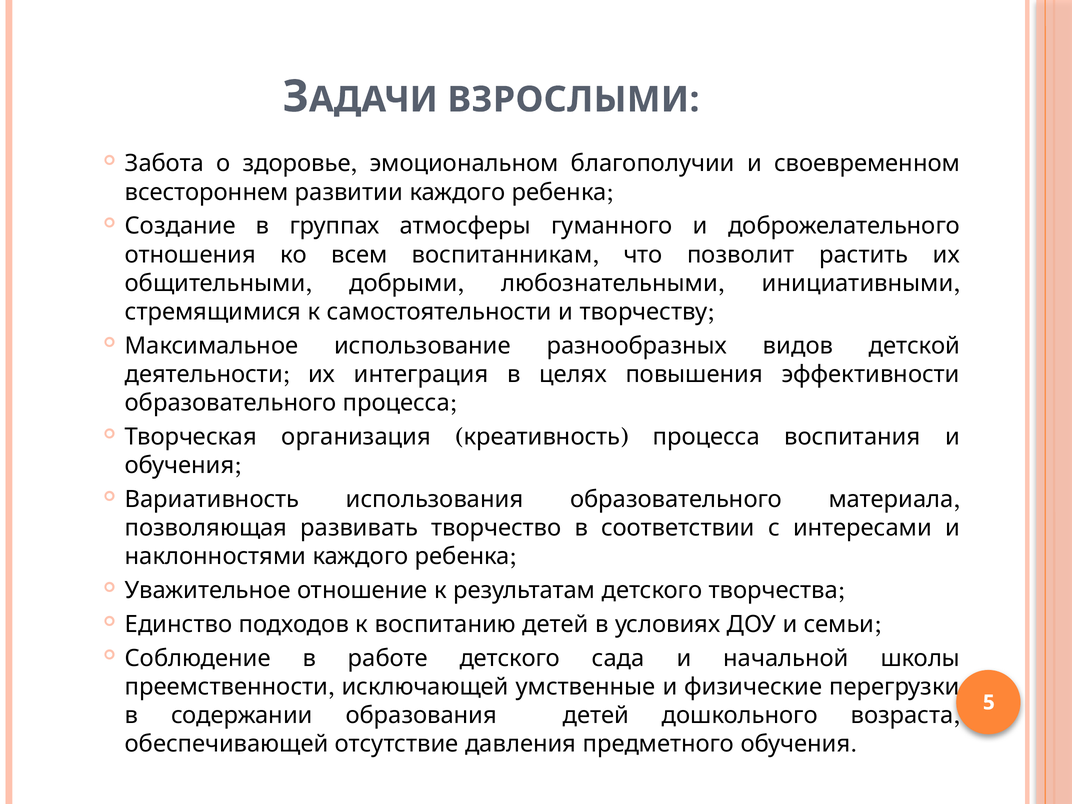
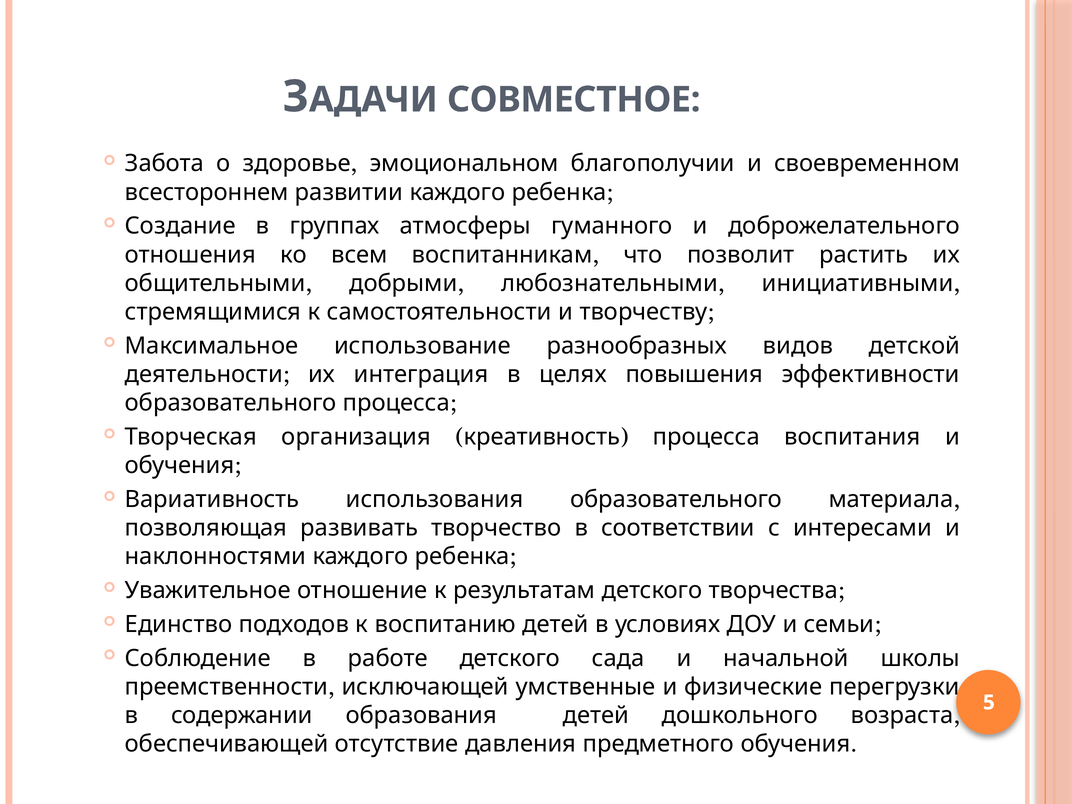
ВЗРОСЛЫМИ: ВЗРОСЛЫМИ -> СОВМЕСТНОЕ (574, 100)
